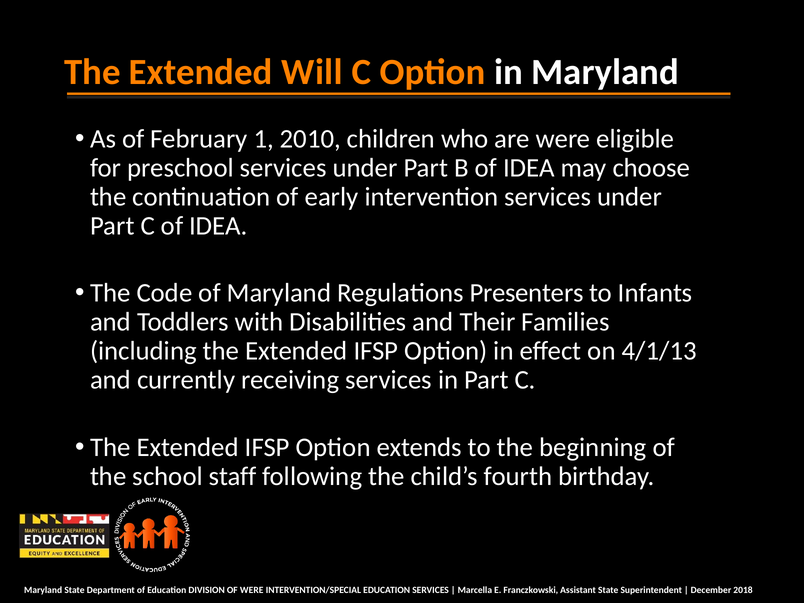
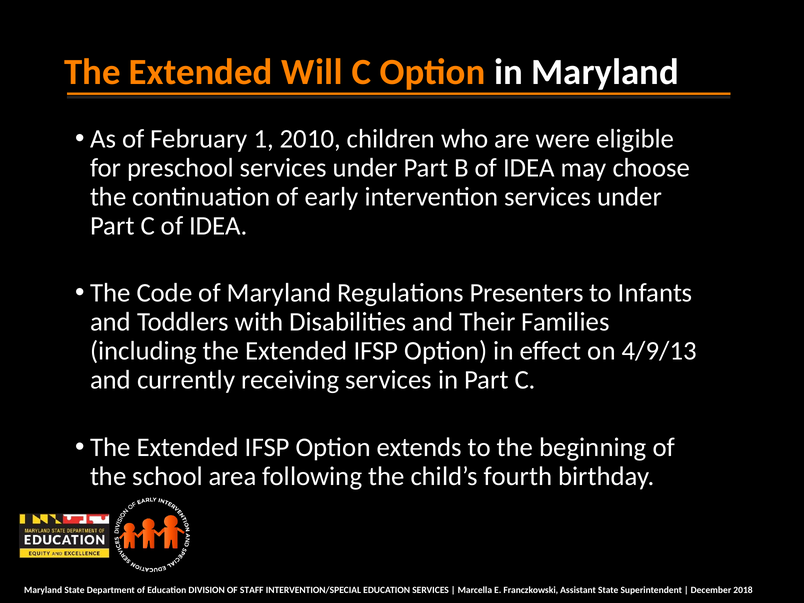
4/1/13: 4/1/13 -> 4/9/13 (659, 351)
staff: staff -> area (233, 476)
OF WERE: WERE -> STAFF (252, 590)
